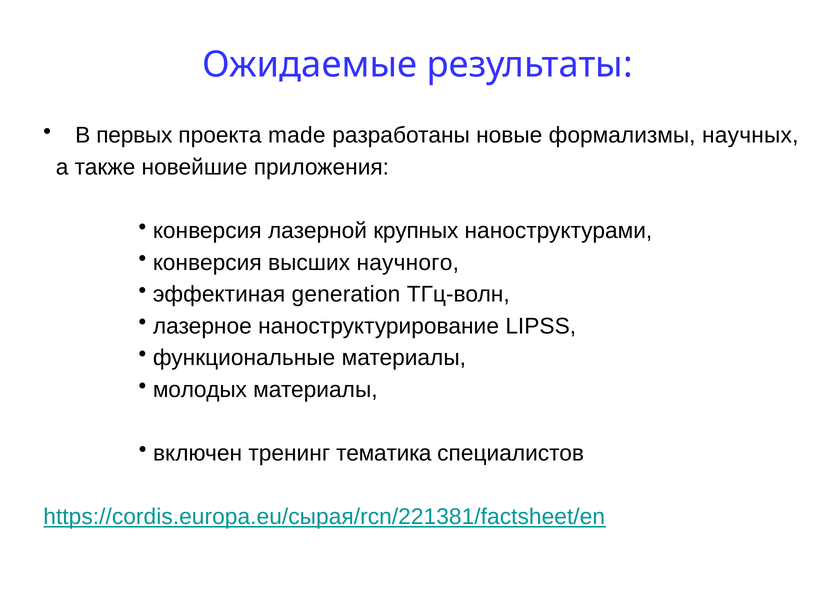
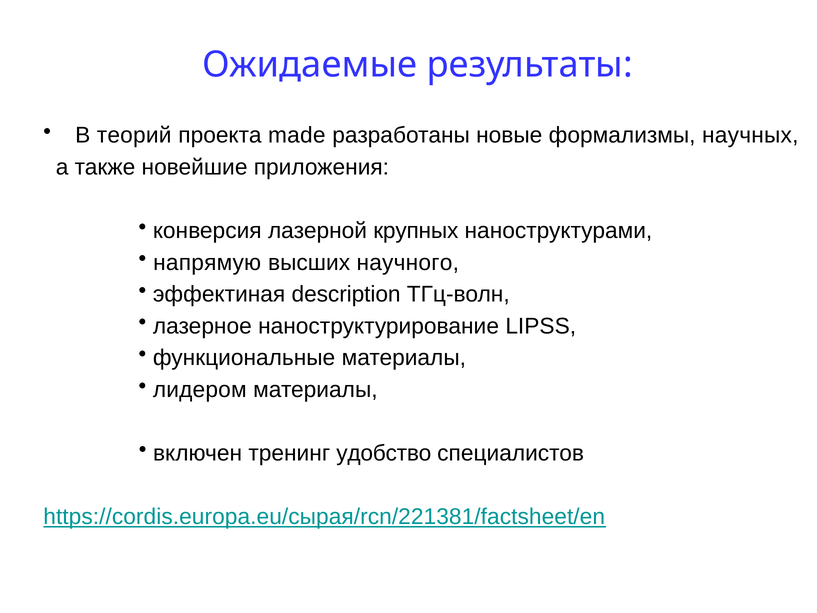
первых: первых -> теорий (134, 135)
конверсия: конверсия -> напрямую (207, 262)
generation: generation -> description (346, 294)
молодых: молодых -> лидером (200, 390)
тематика: тематика -> удобство (384, 453)
